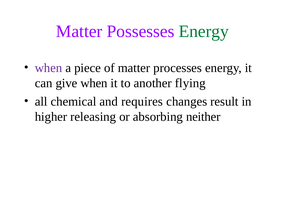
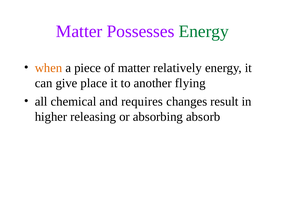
when colour: purple -> orange (49, 68)
processes: processes -> relatively (178, 68)
give when: when -> place (94, 83)
neither: neither -> absorb (203, 117)
